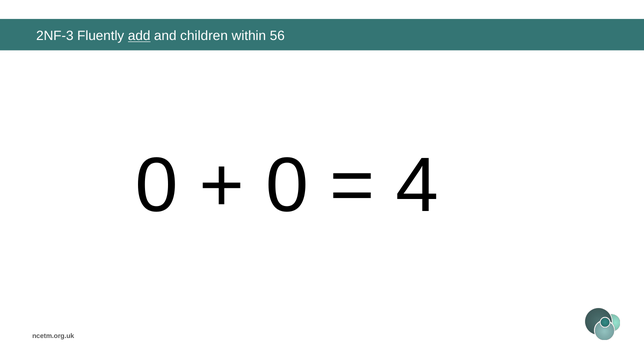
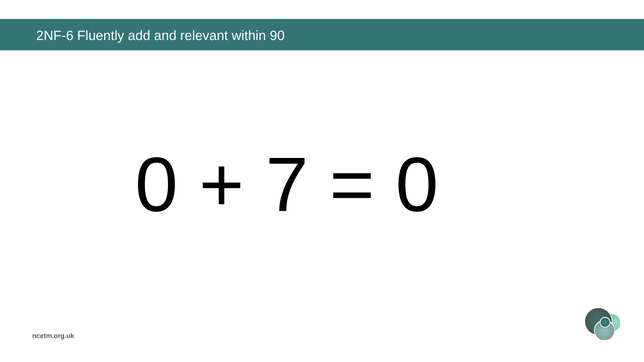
2NF-3: 2NF-3 -> 2NF-6 (55, 36)
add underline: present -> none (139, 36)
children: children -> relevant (204, 36)
56: 56 -> 90 (277, 36)
0: 0 -> 7 (287, 186)
4: 4 -> 0 (417, 186)
